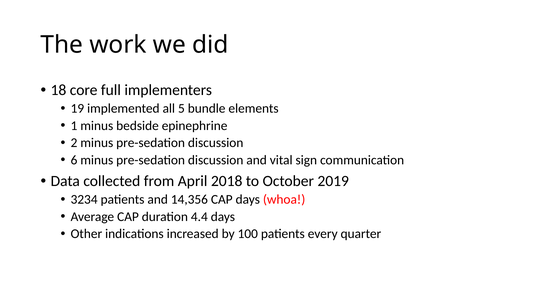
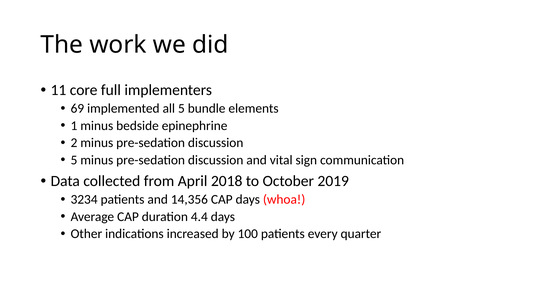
18: 18 -> 11 (58, 90)
19: 19 -> 69 (77, 108)
6: 6 -> 5 (74, 160)
